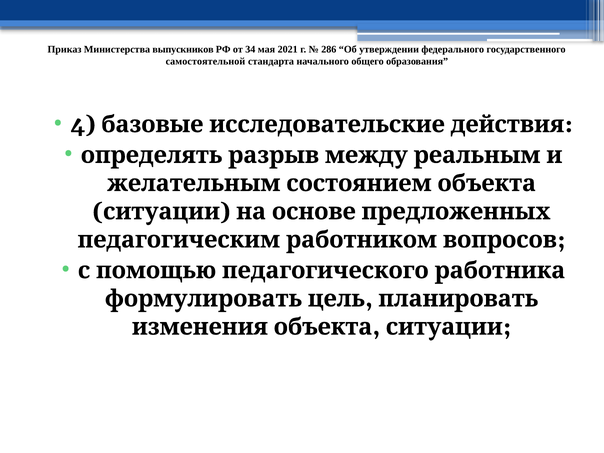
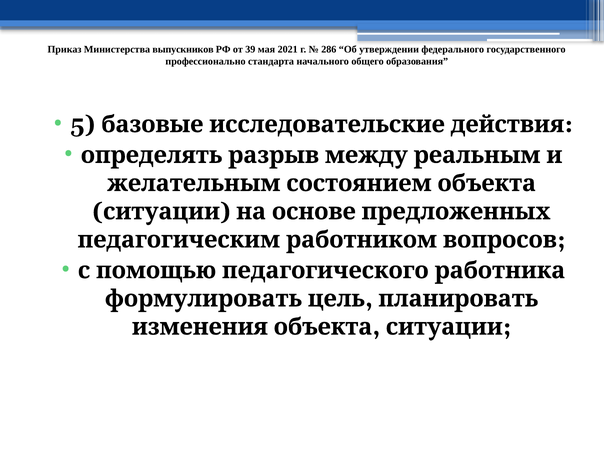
34: 34 -> 39 (250, 50)
самостоятельной: самостоятельной -> профессионально (206, 62)
4: 4 -> 5 (83, 124)
